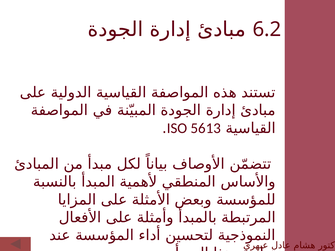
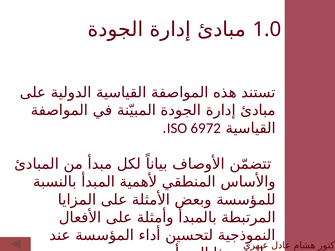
6.2: 6.2 -> 1.0 (267, 29)
5613: 5613 -> 6972 (206, 128)
